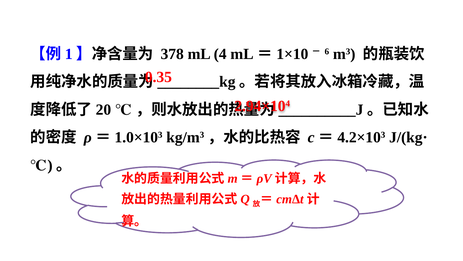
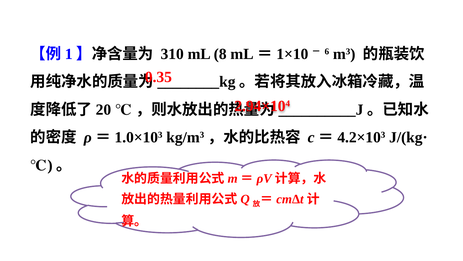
378: 378 -> 310 (172, 54)
4: 4 -> 8 (220, 54)
